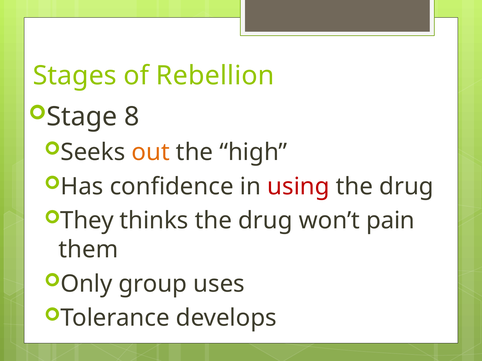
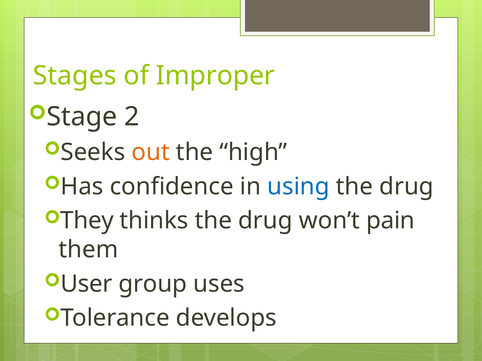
Rebellion: Rebellion -> Improper (215, 76)
8: 8 -> 2 (132, 117)
using colour: red -> blue (298, 187)
Only: Only -> User (86, 284)
